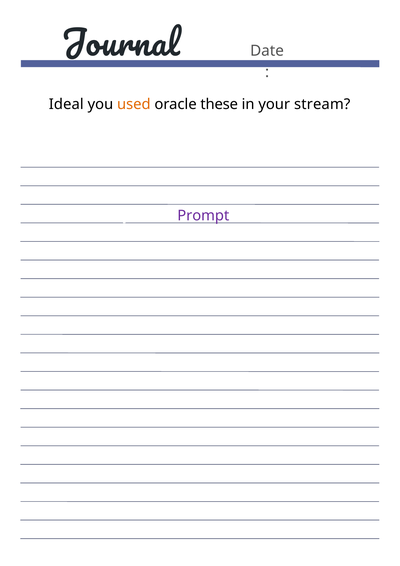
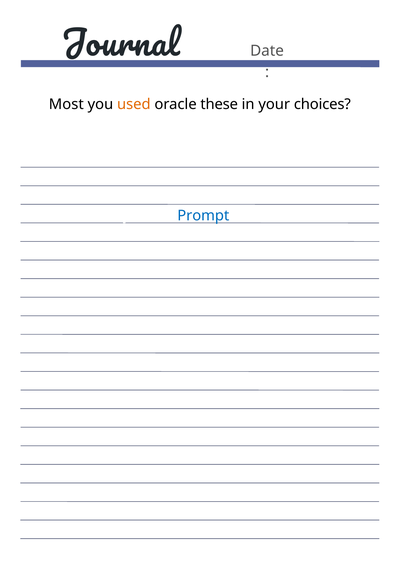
Ideal: Ideal -> Most (66, 104)
stream: stream -> choices (322, 104)
Prompt colour: purple -> blue (203, 216)
